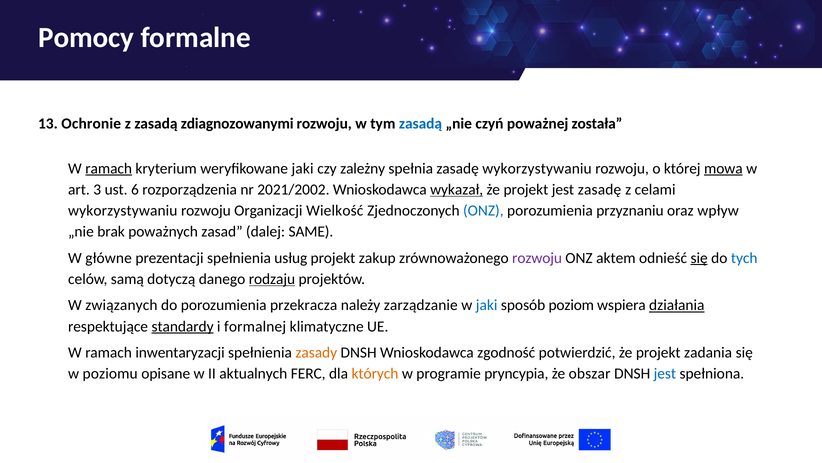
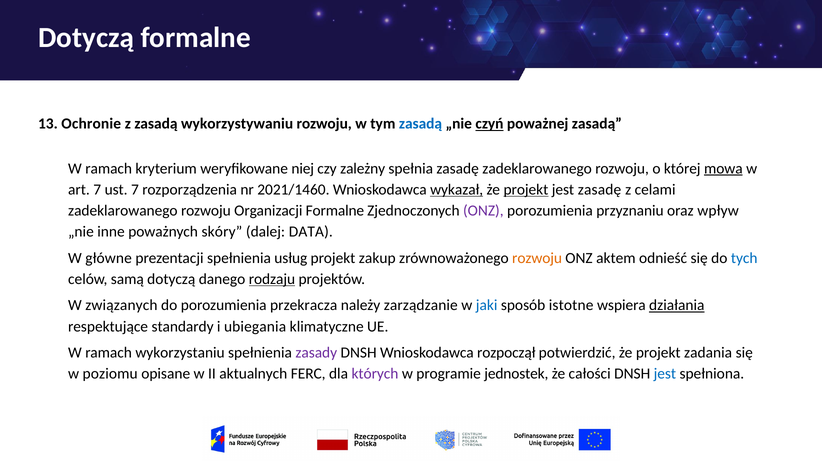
Pomocy: Pomocy -> Dotyczą (86, 38)
zdiagnozowanymi: zdiagnozowanymi -> wykorzystywaniu (237, 124)
czyń underline: none -> present (489, 124)
poważnej została: została -> zasadą (597, 124)
ramach underline: present -> none (109, 168)
weryfikowane jaki: jaki -> niej (303, 168)
zasadę wykorzystywaniu: wykorzystywaniu -> zadeklarowanego (537, 168)
art 3: 3 -> 7 (97, 189)
ust 6: 6 -> 7 (135, 189)
2021/2002: 2021/2002 -> 2021/1460 (293, 189)
projekt underline: none -> present (526, 189)
wykorzystywaniu: wykorzystywaniu -> zadeklarowanego (123, 210)
Organizacji Wielkość: Wielkość -> Formalne (335, 210)
ONZ colour: blue -> purple (483, 210)
brak: brak -> inne (111, 231)
zasad: zasad -> skóry (222, 231)
SAME: SAME -> DATA (311, 231)
rozwoju colour: purple -> orange (537, 258)
się underline: present -> none (699, 258)
poziom: poziom -> istotne (571, 305)
standardy underline: present -> none (183, 326)
formalnej: formalnej -> ubiegania (255, 326)
inwentaryzacji: inwentaryzacji -> wykorzystaniu (180, 352)
zasady colour: orange -> purple (316, 352)
zgodność: zgodność -> rozpoczął (506, 352)
których colour: orange -> purple (375, 373)
pryncypia: pryncypia -> jednostek (516, 373)
obszar: obszar -> całości (590, 373)
